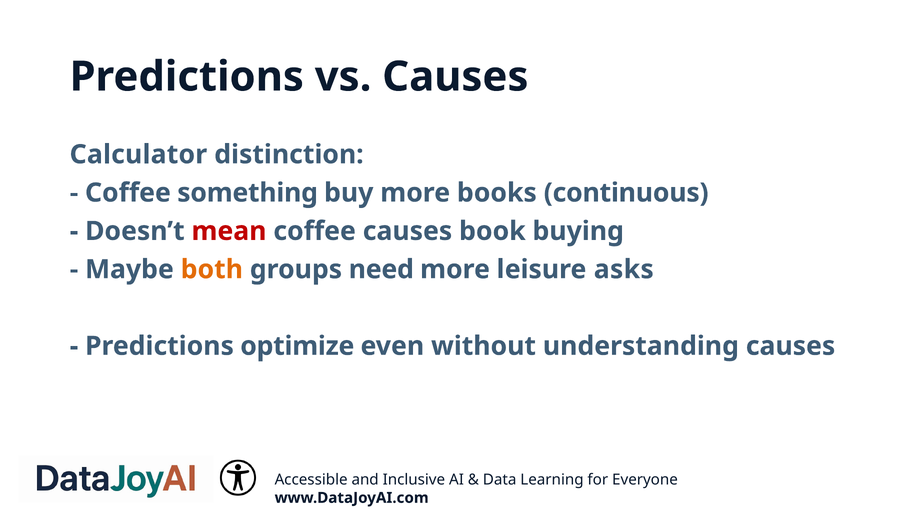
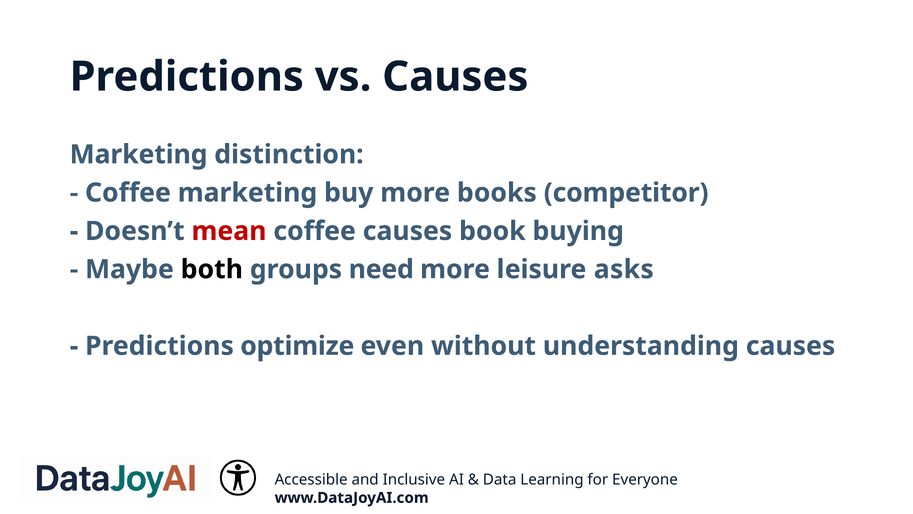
Calculator: Calculator -> Marketing (139, 154)
Coffee something: something -> marketing (247, 193)
continuous: continuous -> competitor (626, 193)
both colour: orange -> black (212, 269)
